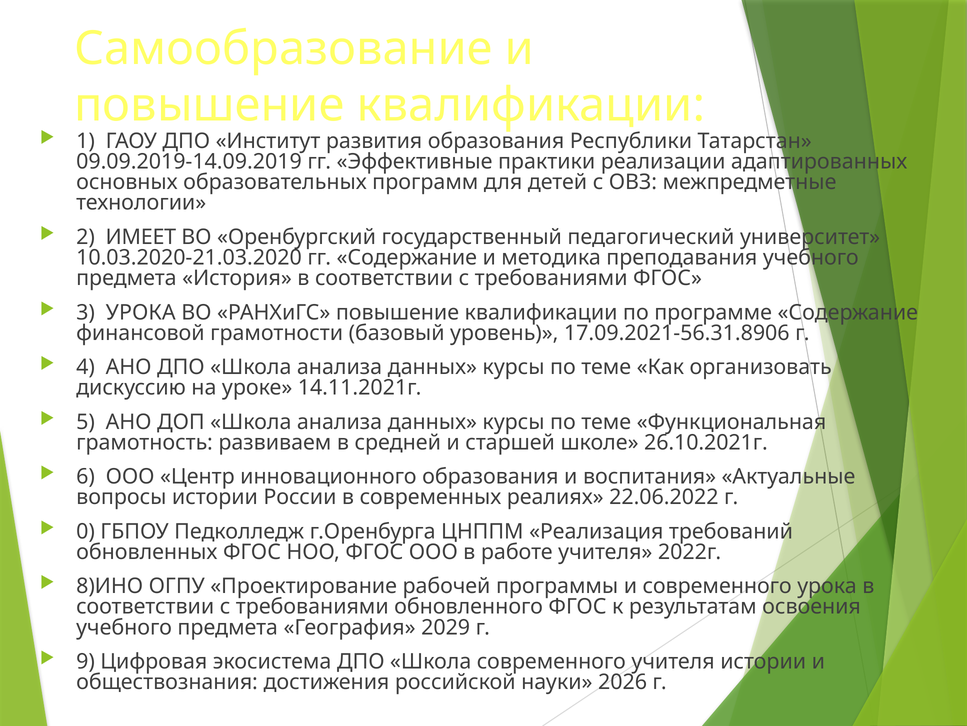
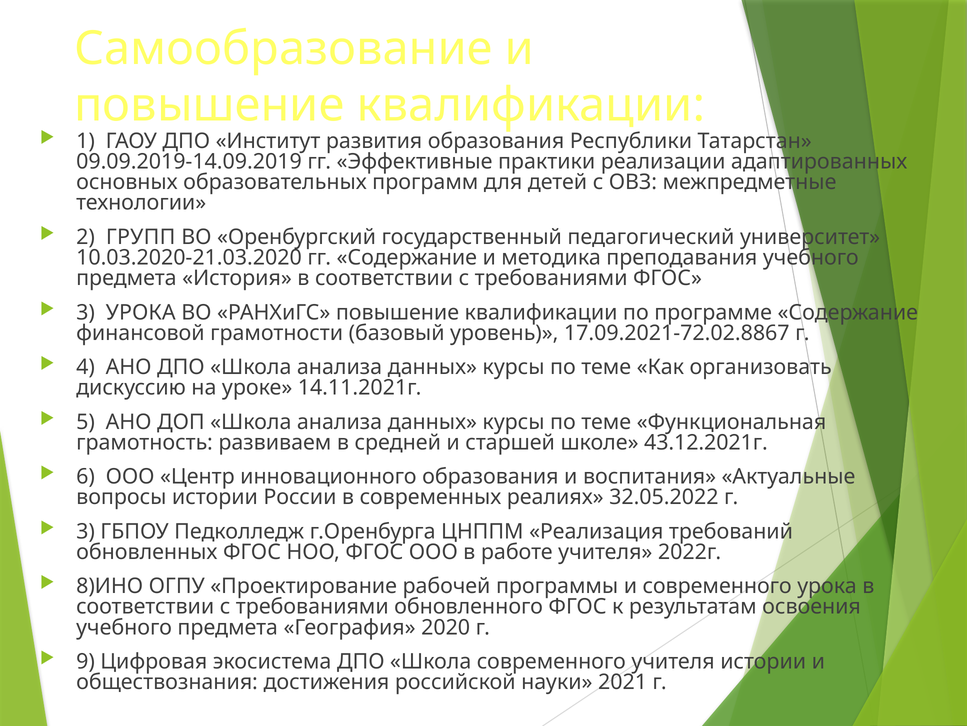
ИМЕЕТ: ИМЕЕТ -> ГРУПП (141, 237)
17.09.2021-56.31.8906: 17.09.2021-56.31.8906 -> 17.09.2021-72.02.8867 (677, 333)
26.10.2021г: 26.10.2021г -> 43.12.2021г (706, 442)
22.06.2022: 22.06.2022 -> 32.05.2022 (664, 497)
0: 0 -> 3 (86, 531)
2029: 2029 -> 2020 (446, 627)
2026: 2026 -> 2021 (623, 682)
